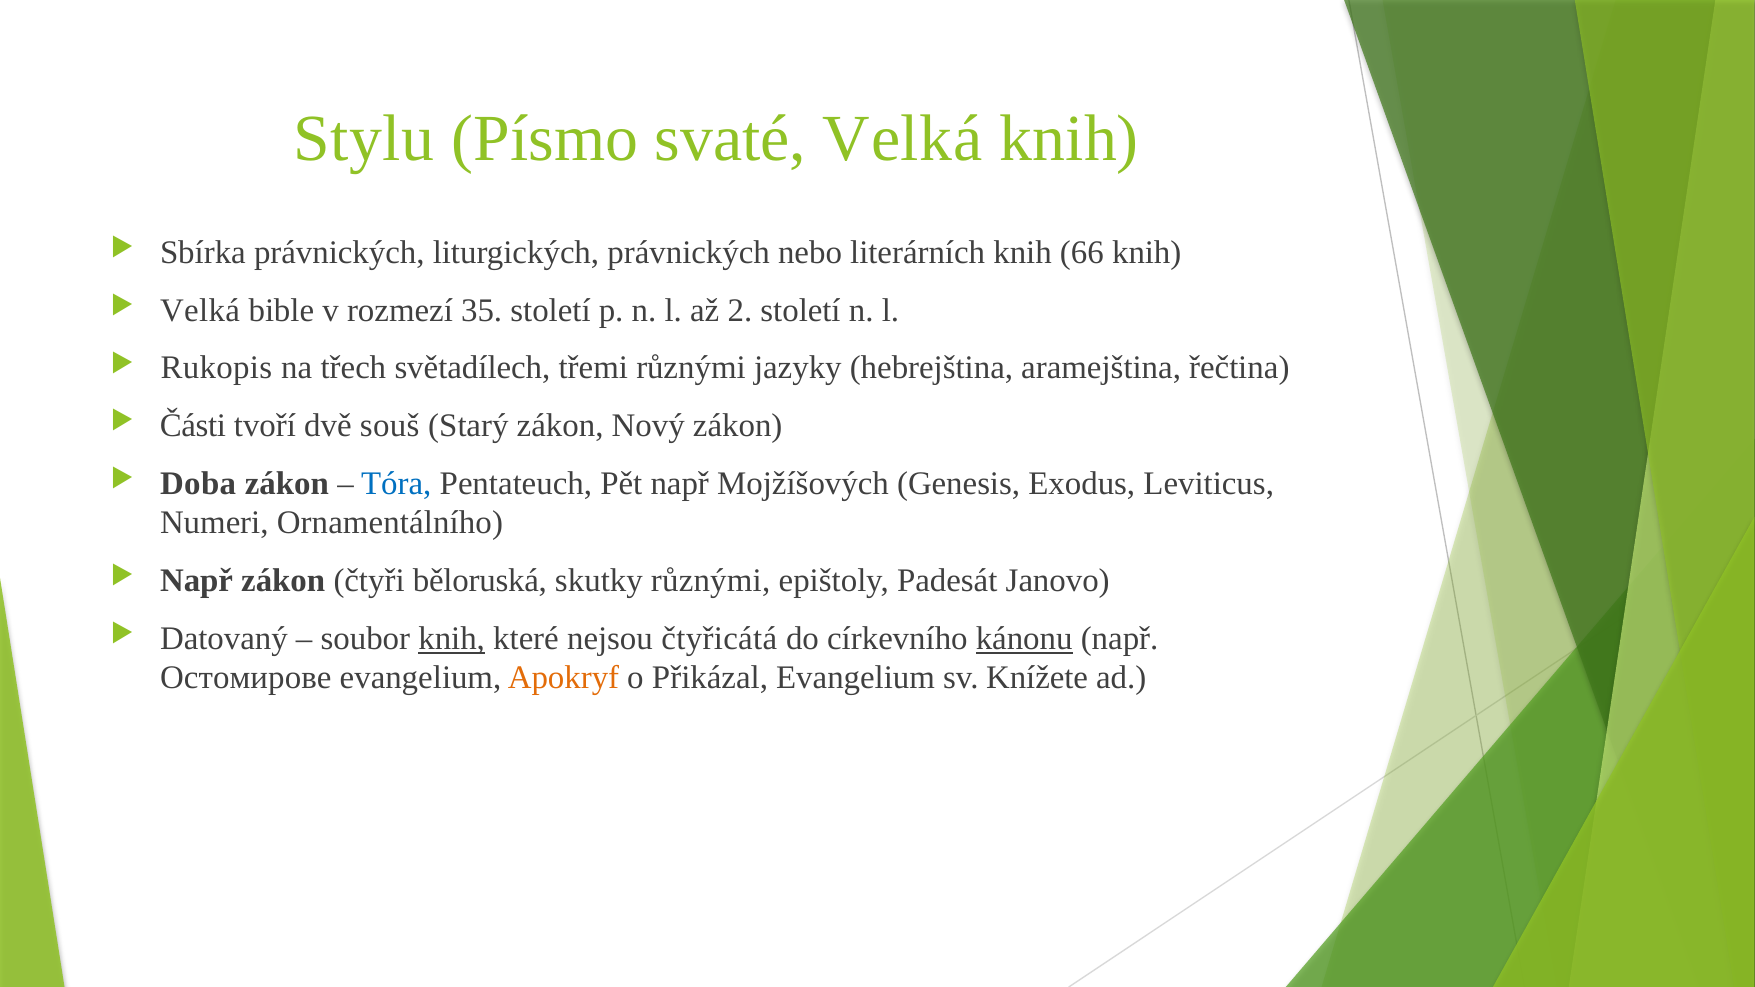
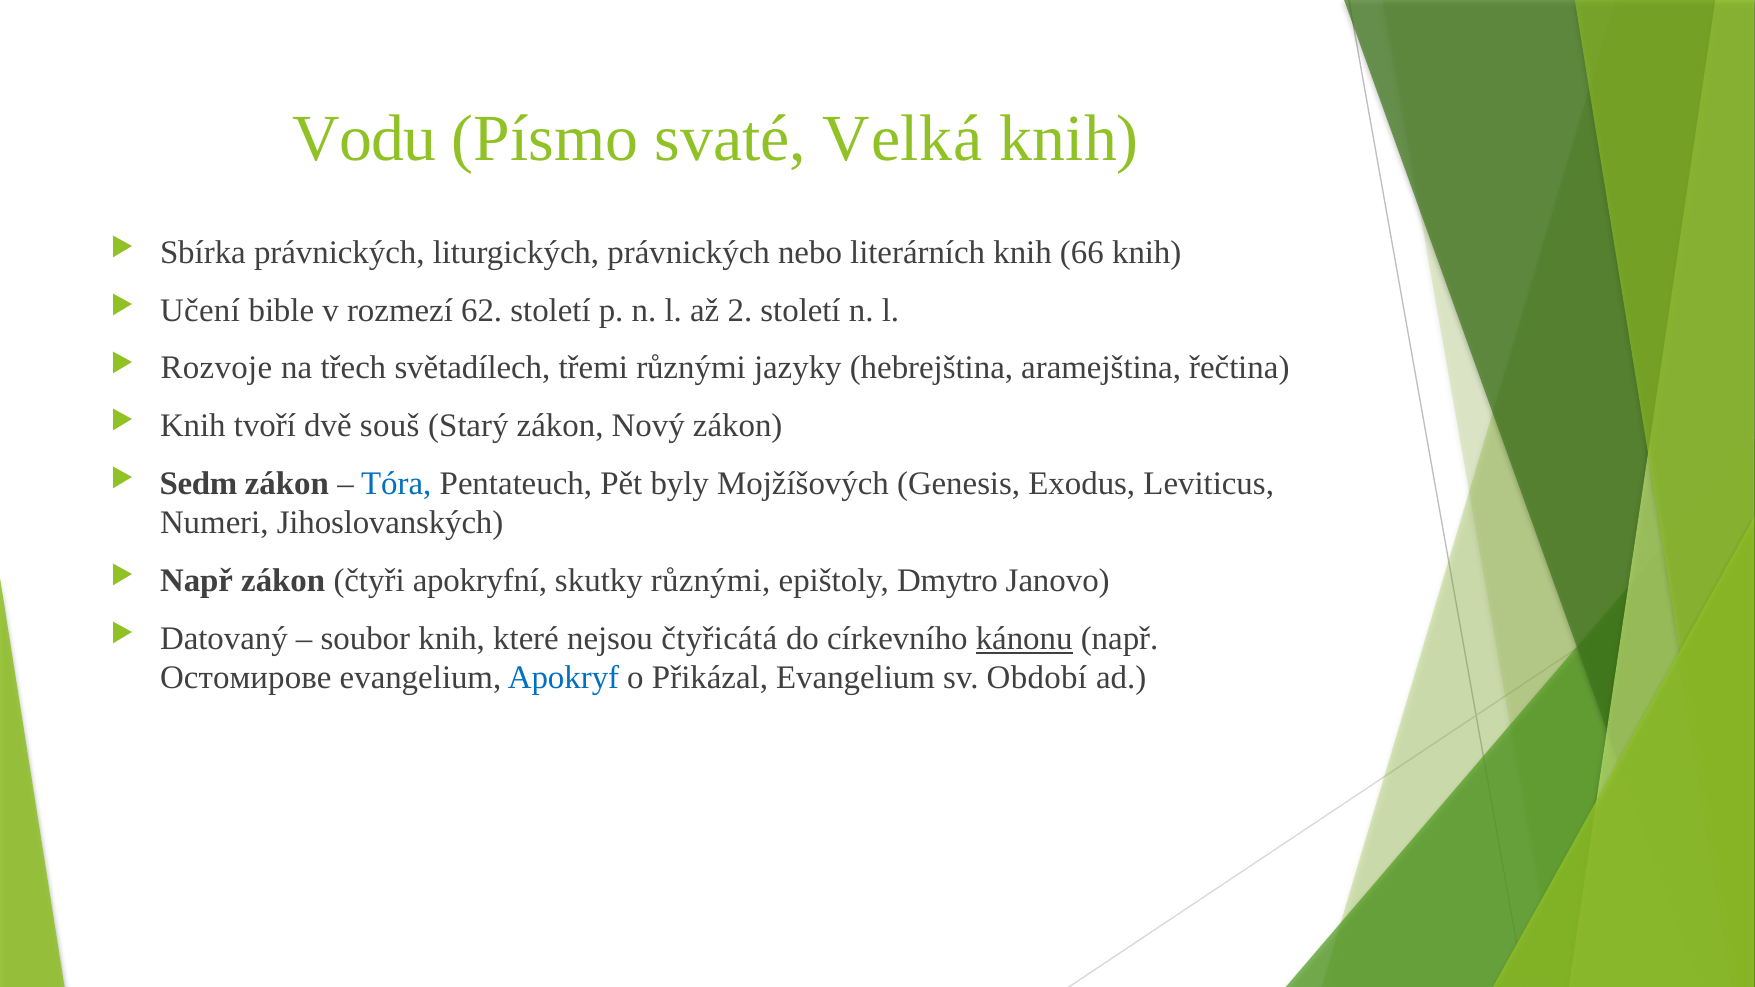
Stylu: Stylu -> Vodu (365, 138)
Velká: Velká -> Učení (200, 310)
35: 35 -> 62 (482, 310)
Rukopis: Rukopis -> Rozvoje (216, 368)
Části: Části -> Knih (193, 426)
Doba: Doba -> Sedm (198, 484)
Pět např: např -> byly (680, 484)
Ornamentálního: Ornamentálního -> Jihoslovanských (390, 523)
běloruská: běloruská -> apokryfní (480, 581)
Padesát: Padesát -> Dmytro (947, 581)
knih underline: present -> none (452, 639)
Apokryf colour: orange -> blue (563, 678)
Knížete: Knížete -> Období (1037, 678)
